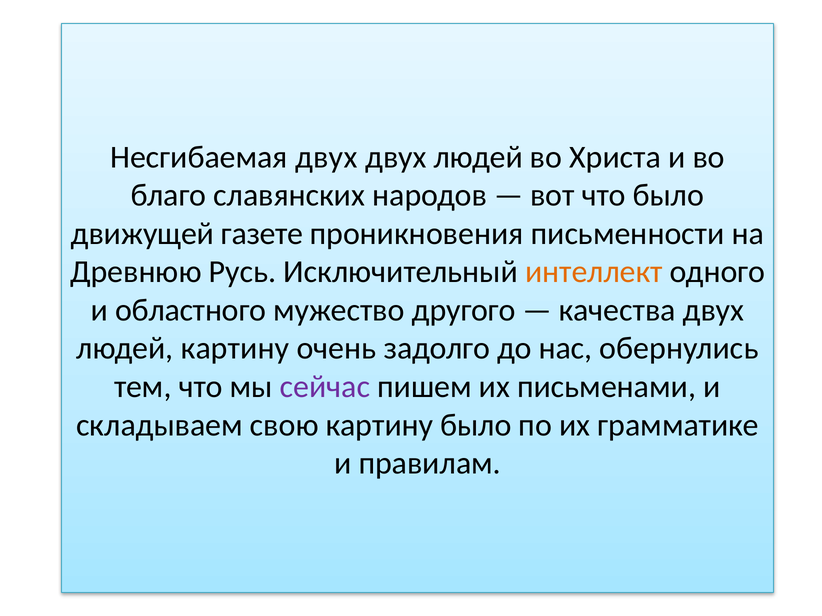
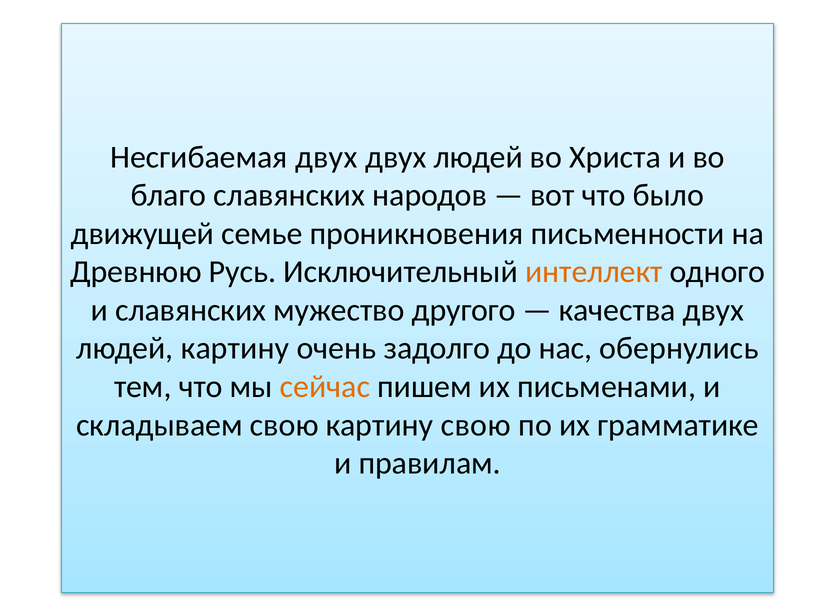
газете: газете -> семье (262, 234)
и областного: областного -> славянских (191, 310)
сейчас colour: purple -> orange (325, 387)
картину было: было -> свою (476, 425)
